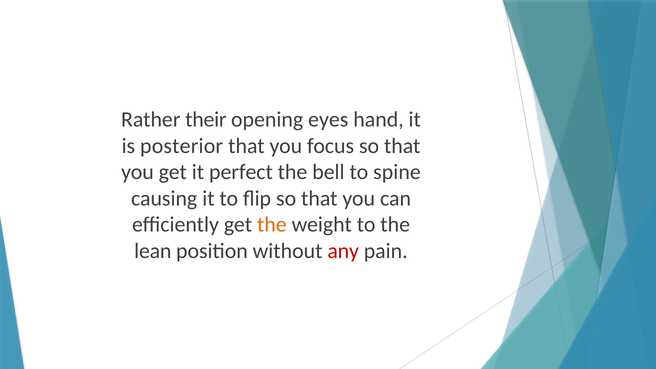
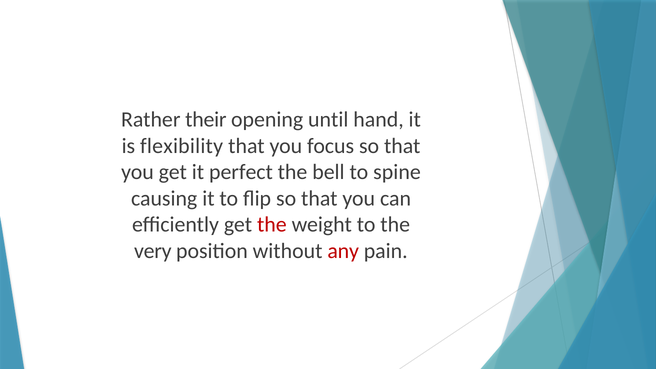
eyes: eyes -> until (328, 120)
posterior: posterior -> flexibility (182, 146)
the colour: orange -> red (272, 225)
lean: lean -> very (153, 251)
